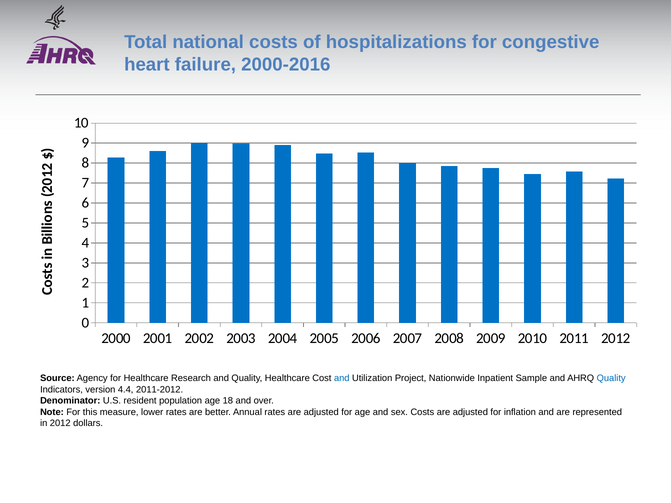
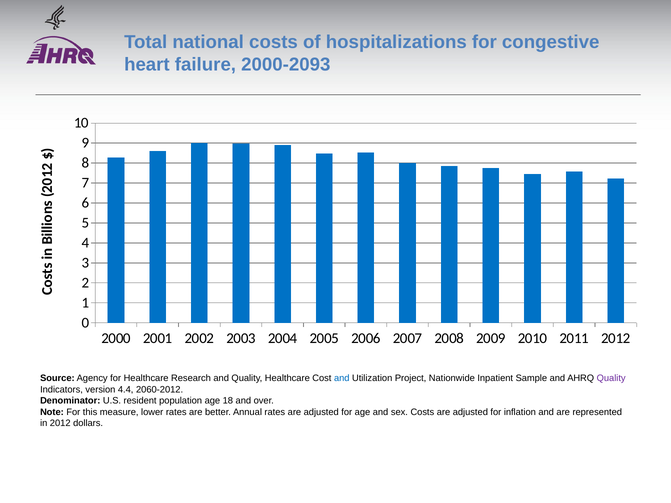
2000-2016: 2000-2016 -> 2000-2093 (286, 65)
Quality colour: blue -> purple (611, 379)
2011-2012: 2011-2012 -> 2060-2012 (160, 390)
